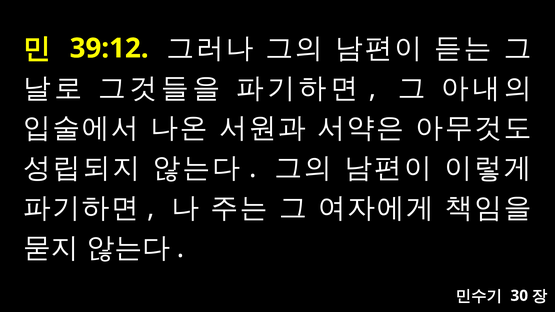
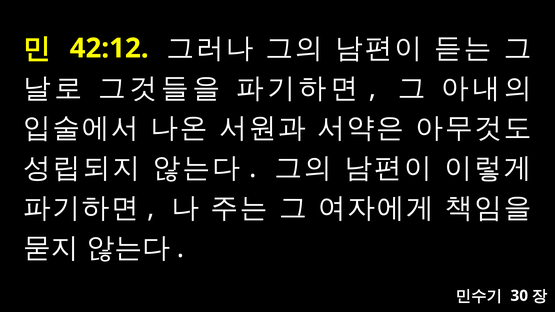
39:12: 39:12 -> 42:12 (109, 48)
